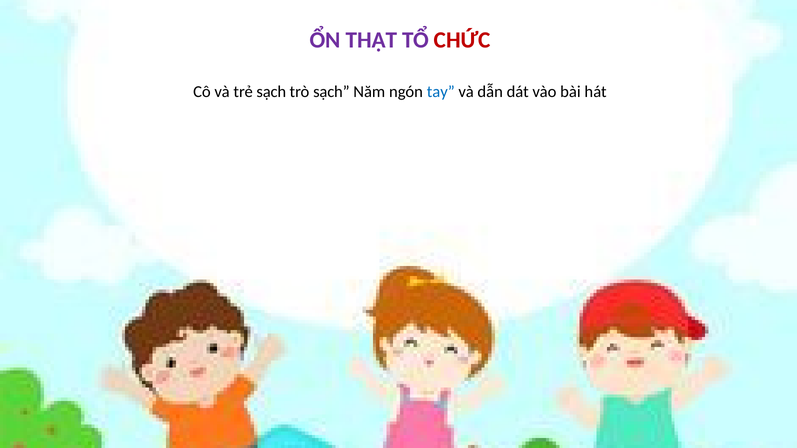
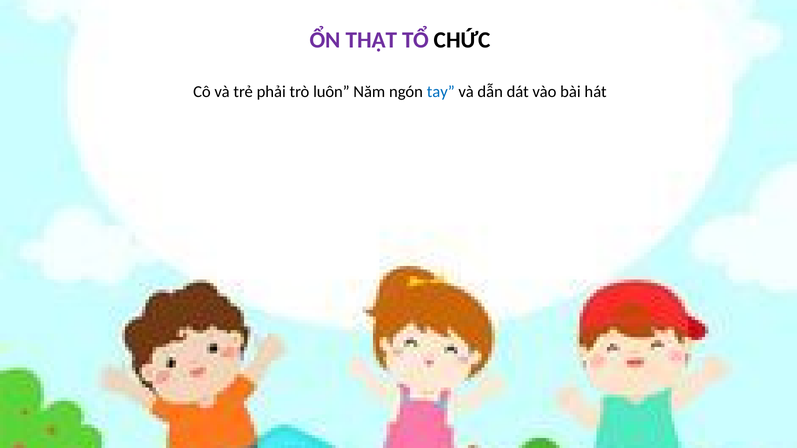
CHỨC colour: red -> black (462, 40)
trẻ sạch: sạch -> phải (271, 92)
trò sạch: sạch -> luôn (331, 92)
